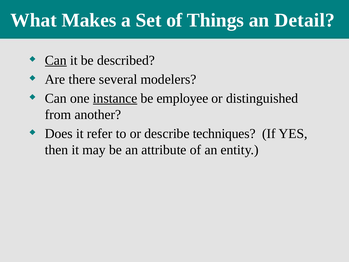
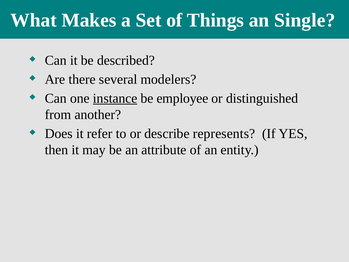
Detail: Detail -> Single (305, 20)
Can underline: present -> none (56, 60)
techniques: techniques -> represents (224, 134)
